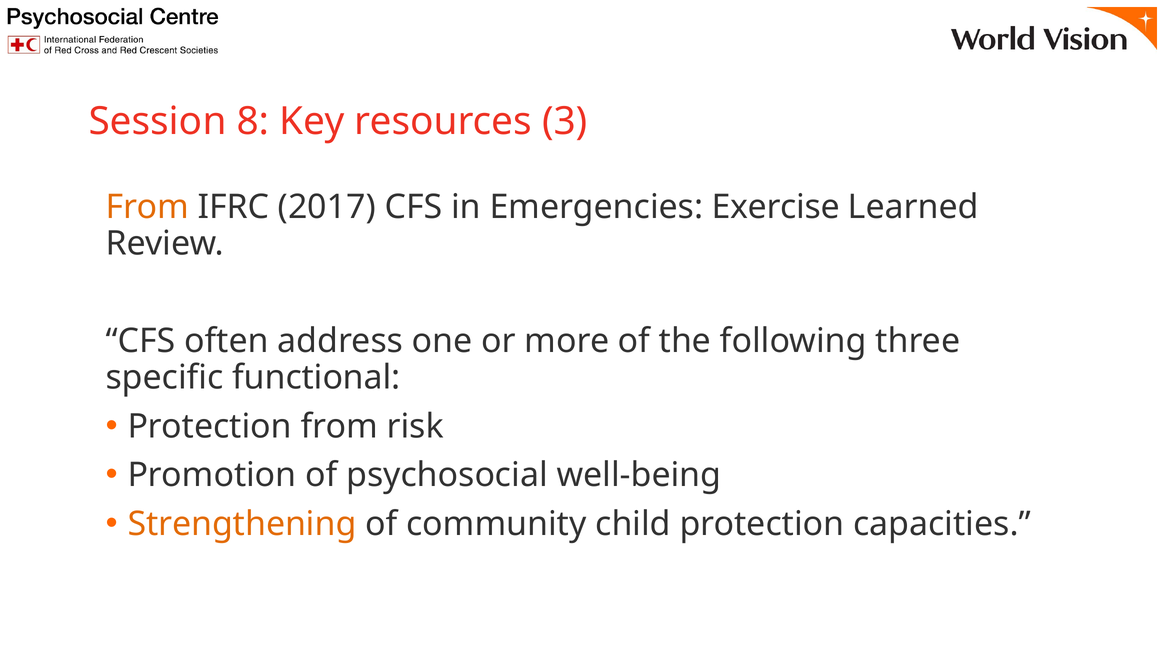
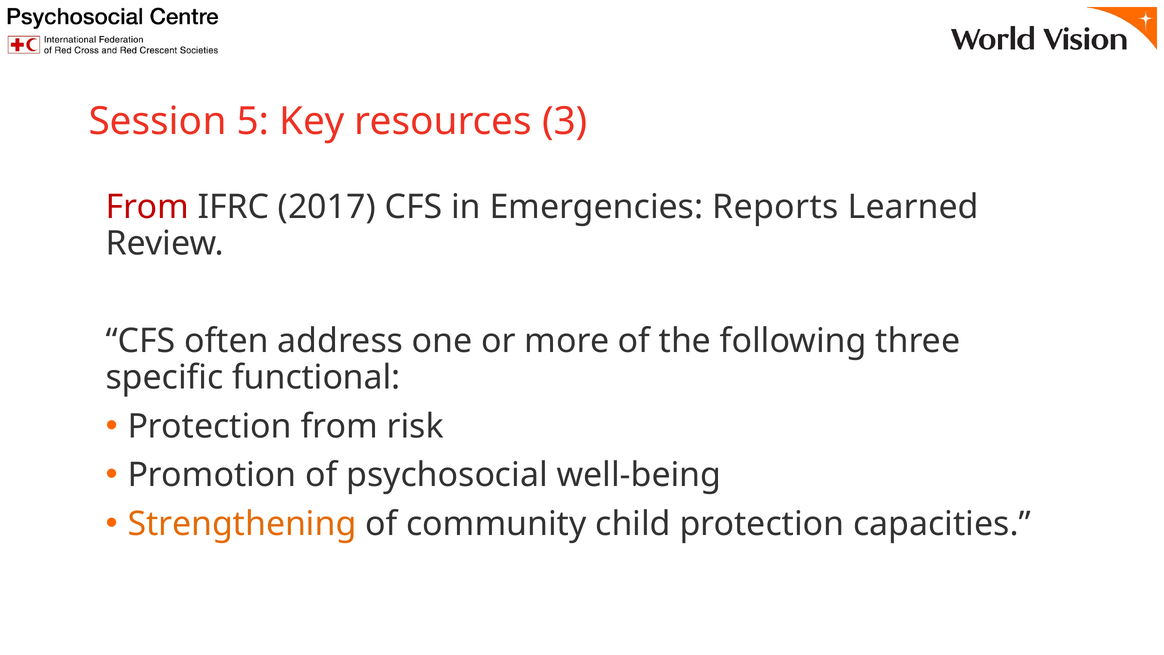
8: 8 -> 5 (253, 121)
From colour: orange -> red (147, 207)
Exercise: Exercise -> Reports (775, 207)
